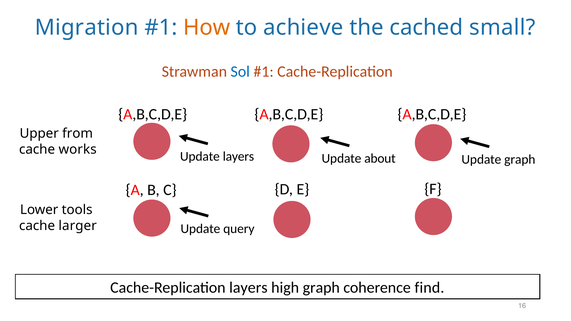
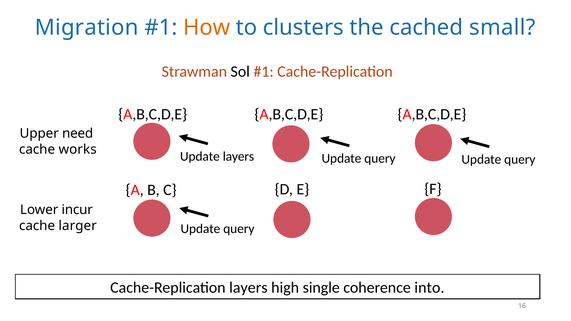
achieve: achieve -> clusters (303, 28)
Sol colour: blue -> black (240, 72)
from: from -> need (78, 134)
about: about -> query (380, 158)
graph: graph -> query (520, 159)
tools: tools -> incur (77, 210)
high graph: graph -> single (321, 288)
find: find -> into (429, 288)
